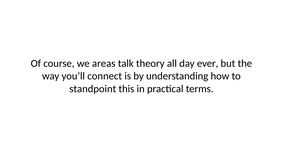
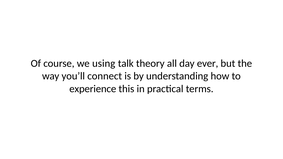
areas: areas -> using (104, 64)
standpoint: standpoint -> experience (93, 89)
